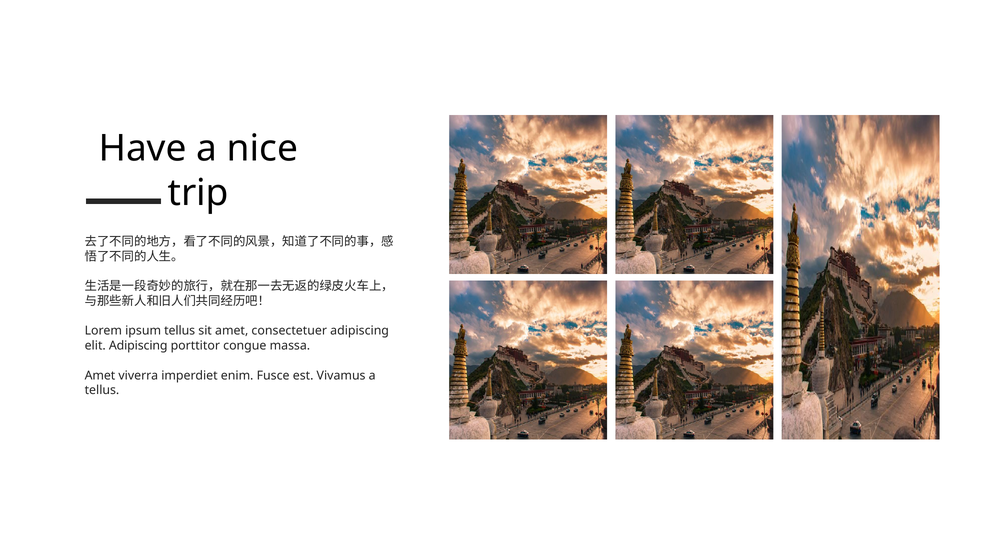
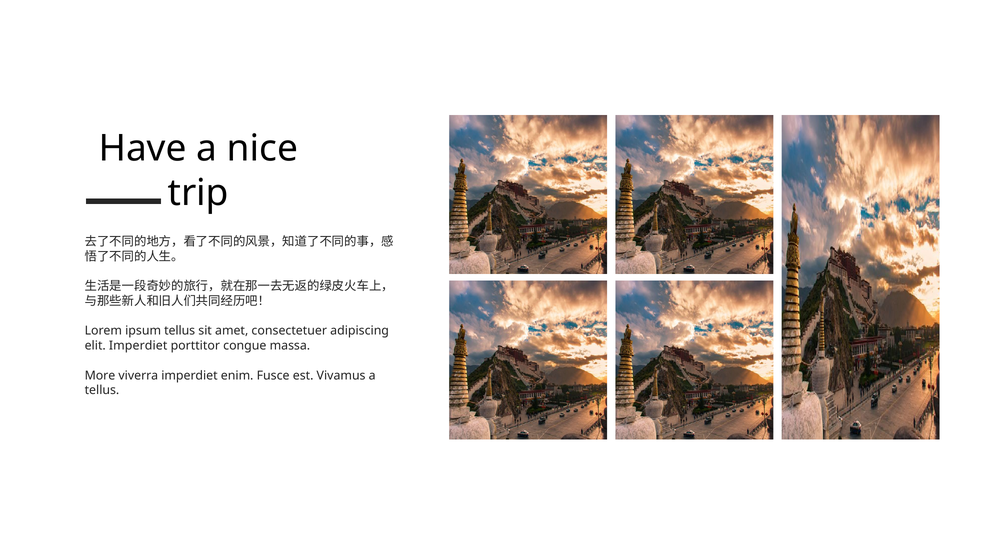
elit Adipiscing: Adipiscing -> Imperdiet (138, 346)
Amet: Amet -> More (100, 375)
